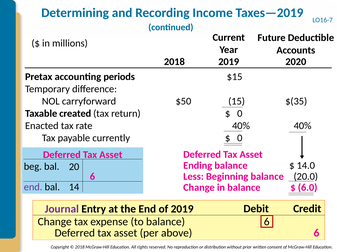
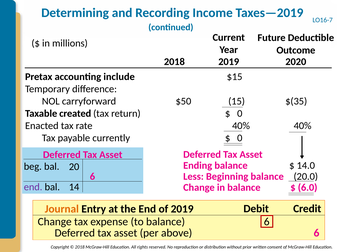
Accounts: Accounts -> Outcome (296, 50)
periods: periods -> include (119, 77)
Journal colour: purple -> orange (62, 210)
